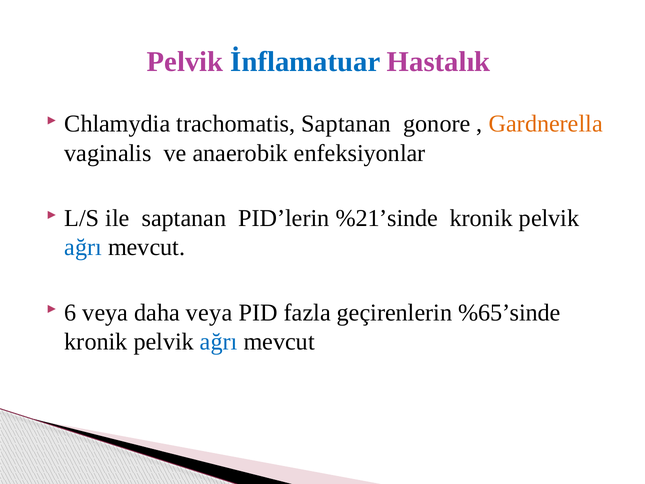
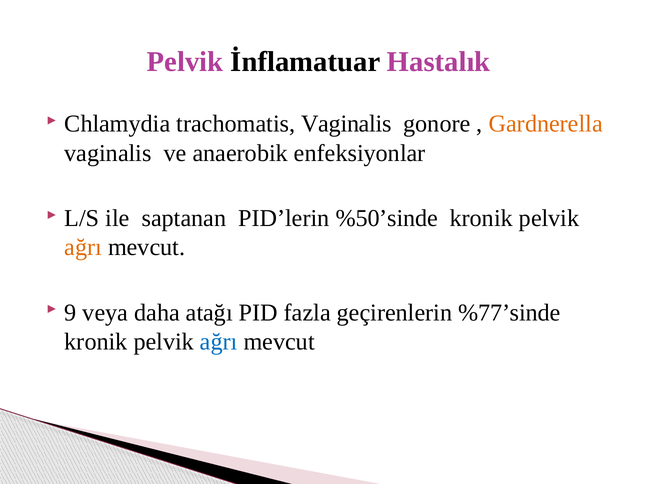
İnflamatuar colour: blue -> black (305, 62)
trachomatis Saptanan: Saptanan -> Vaginalis (346, 124)
%21’sinde: %21’sinde -> %50’sinde (387, 218)
ağrı colour: blue -> orange (83, 247)
6: 6 -> 9 (70, 313)
daha veya: veya -> atağı (209, 313)
%65’sinde: %65’sinde -> %77’sinde (509, 313)
